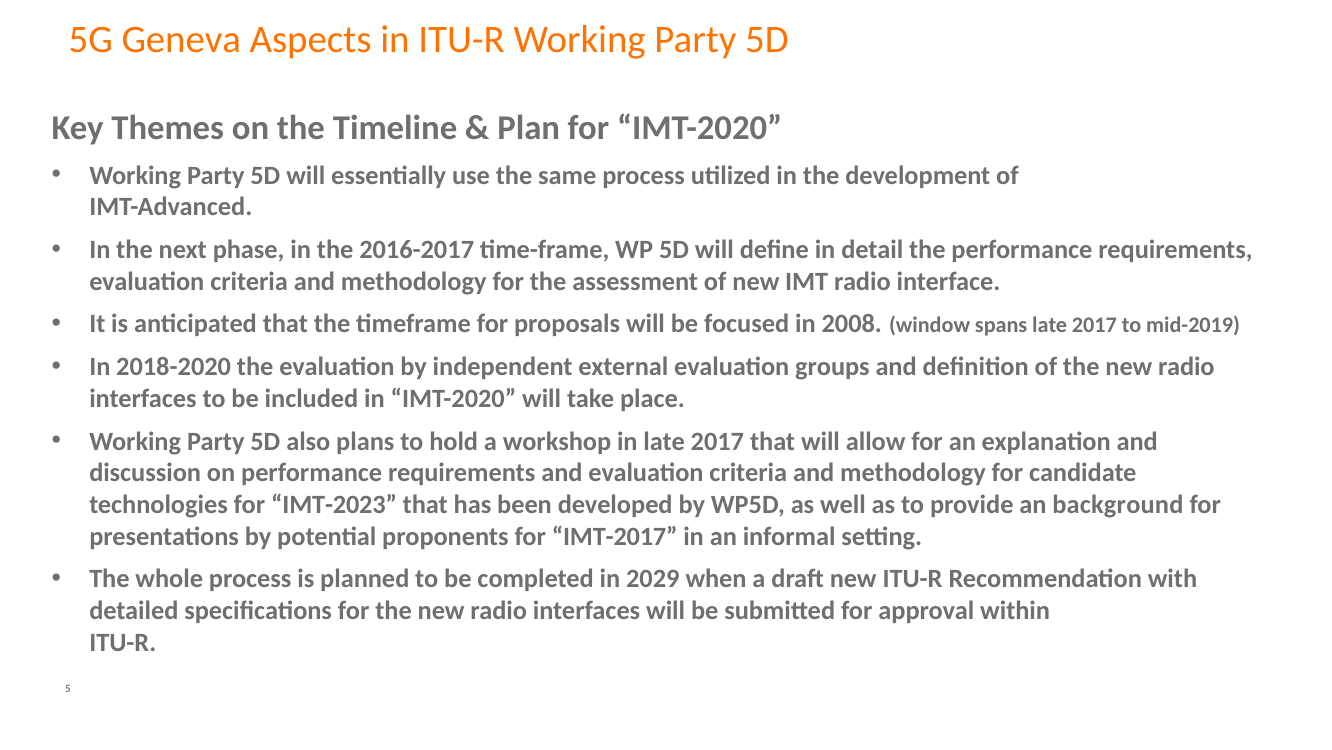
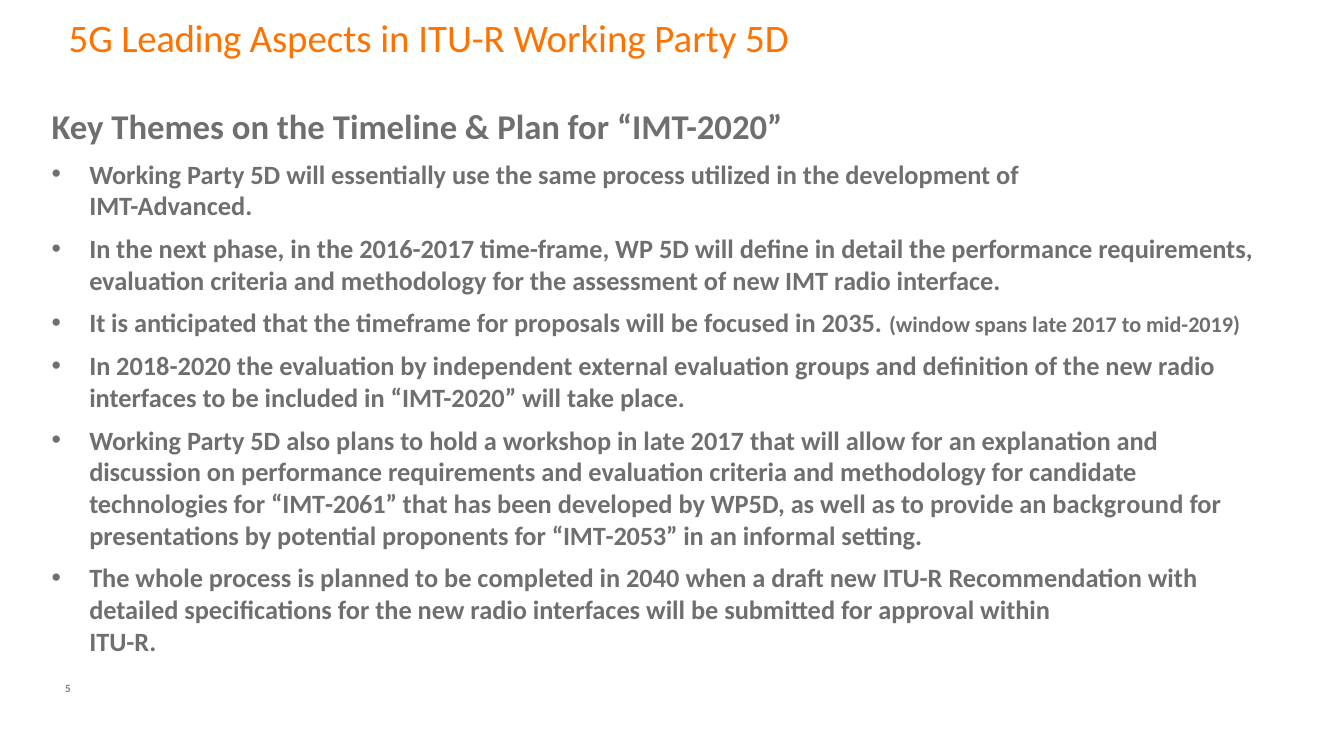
Geneva: Geneva -> Leading (181, 39)
2008: 2008 -> 2035 (852, 324)
IMT-2023: IMT-2023 -> IMT-2061 (334, 505)
IMT-2017: IMT-2017 -> IMT-2053 (615, 536)
2029: 2029 -> 2040 (653, 579)
